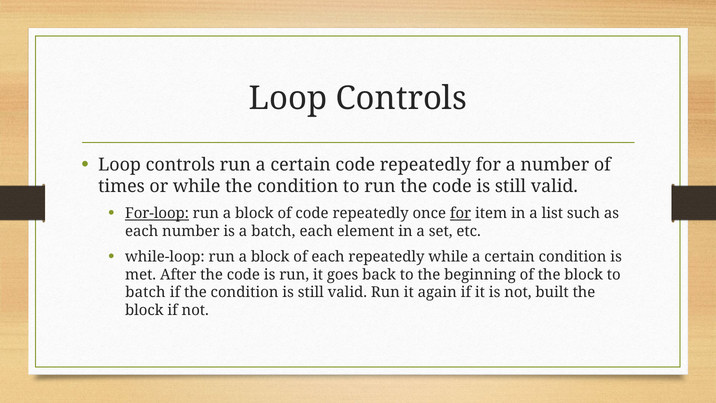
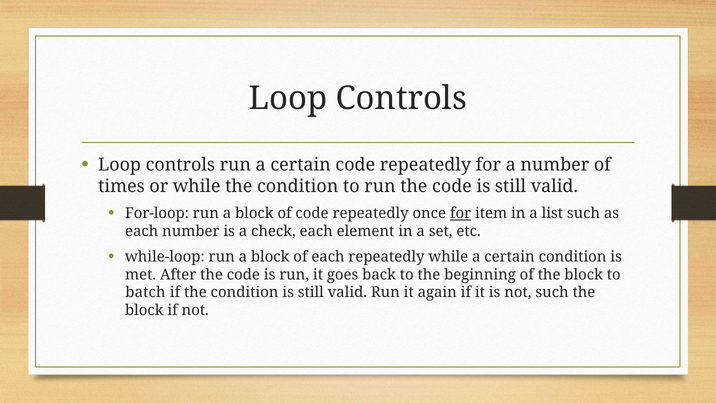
For-loop underline: present -> none (157, 213)
a batch: batch -> check (273, 231)
not built: built -> such (552, 292)
